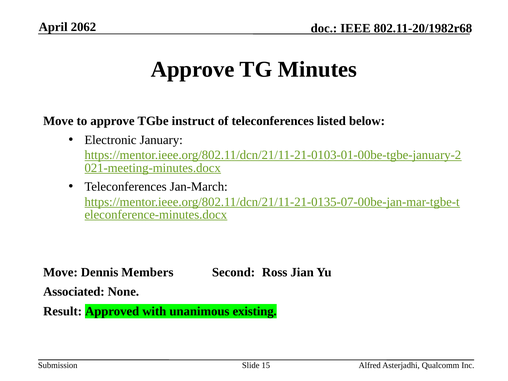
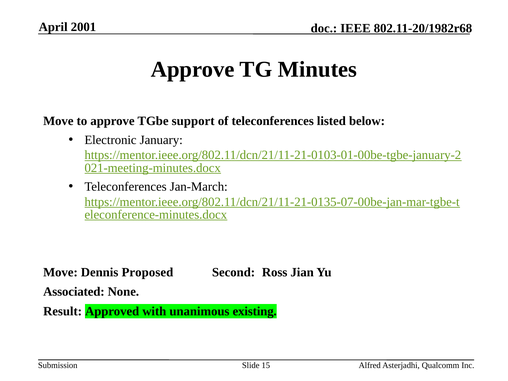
2062: 2062 -> 2001 (83, 27)
instruct: instruct -> support (193, 121)
Members: Members -> Proposed (147, 272)
